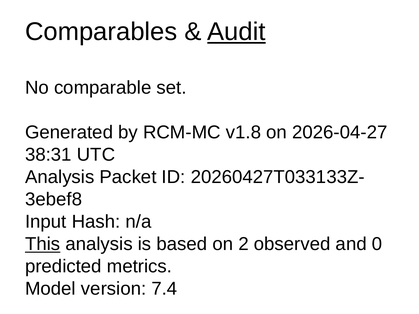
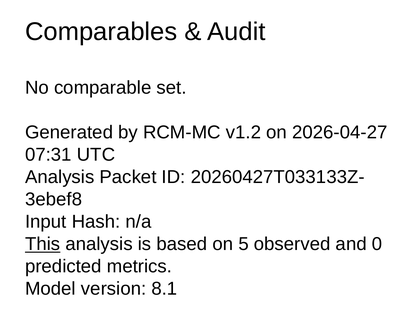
Audit underline: present -> none (236, 32)
v1.8: v1.8 -> v1.2 (243, 133)
38:31: 38:31 -> 07:31 (48, 155)
2: 2 -> 5 (244, 244)
7.4: 7.4 -> 8.1 (164, 289)
